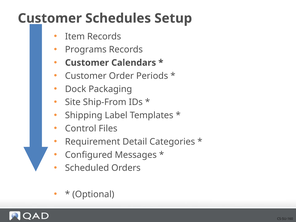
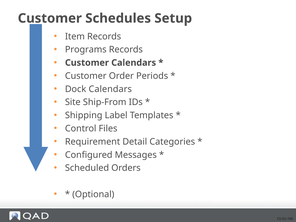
Dock Packaging: Packaging -> Calendars (110, 89)
